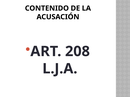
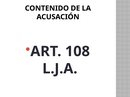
208: 208 -> 108 (77, 52)
